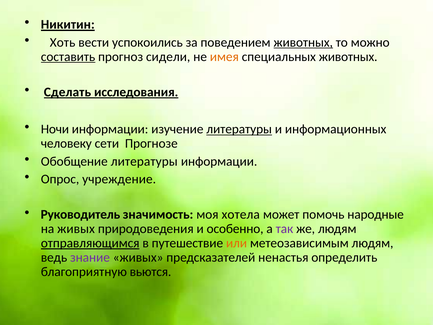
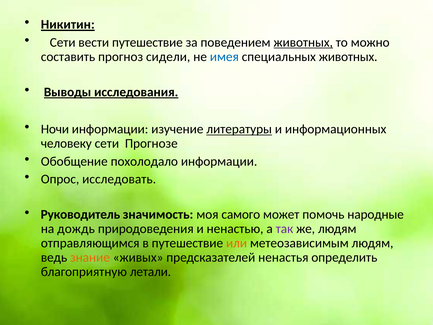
Хоть: Хоть -> Сети (63, 42)
вести успокоились: успокоились -> путешествие (147, 42)
составить underline: present -> none (68, 57)
имея colour: orange -> blue (224, 57)
Сделать: Сделать -> Выводы (68, 92)
Обобщение литературы: литературы -> похолодало (144, 161)
учреждение: учреждение -> исследовать (119, 179)
хотела: хотела -> самого (241, 214)
на живых: живых -> дождь (76, 229)
особенно: особенно -> ненастью (235, 229)
отправляющимся underline: present -> none (90, 243)
знание colour: purple -> orange (90, 257)
вьются: вьются -> летали (150, 272)
